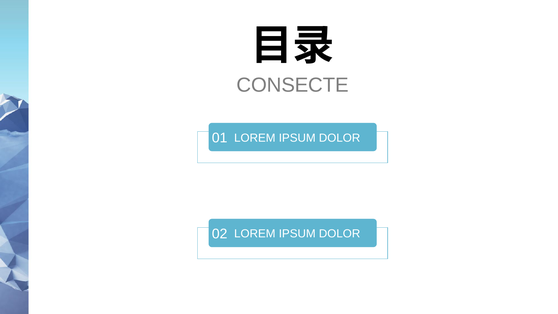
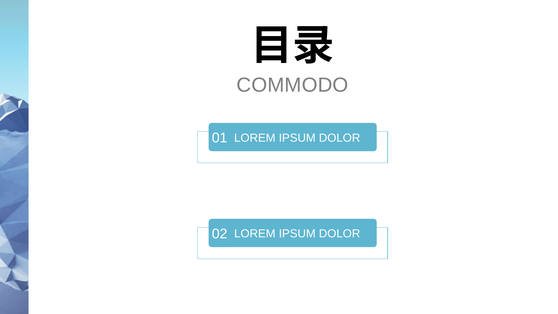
CONSECTE: CONSECTE -> COMMODO (292, 85)
